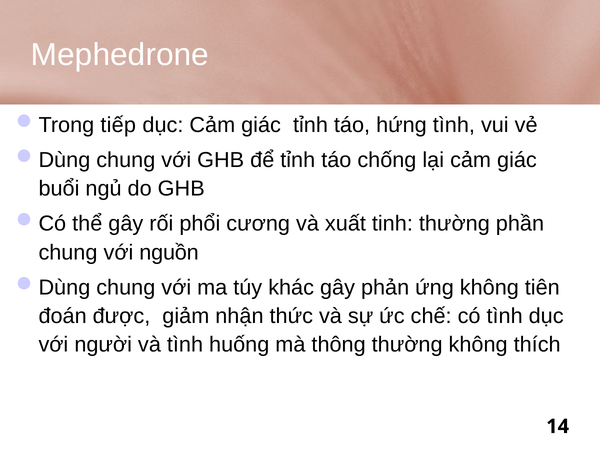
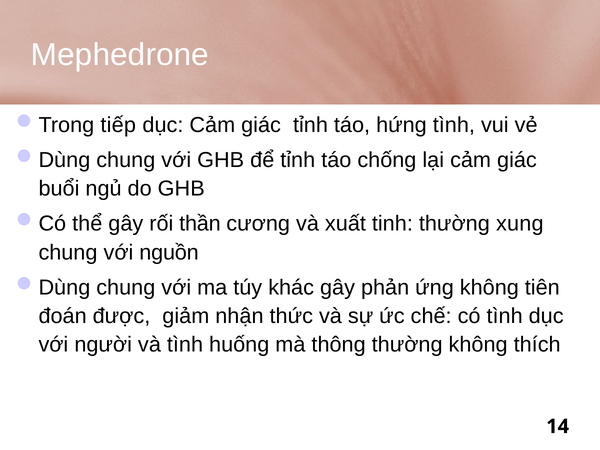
phổi: phổi -> thần (200, 224)
phần: phần -> xung (520, 224)
